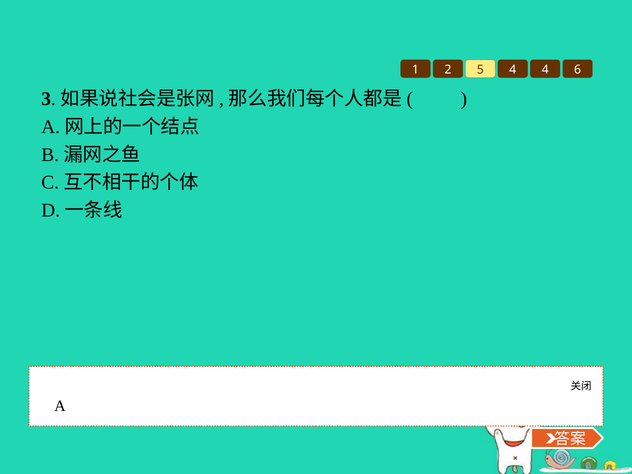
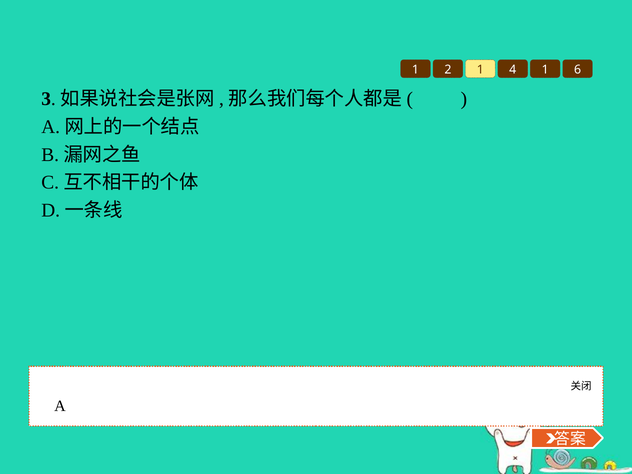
2 5: 5 -> 1 (480, 70)
4 4: 4 -> 1 (545, 70)
